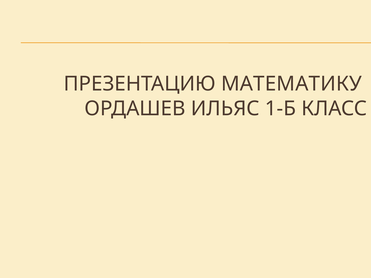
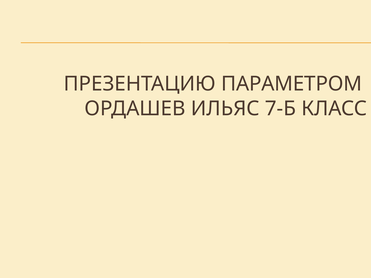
МАТЕМАТИКУ: МАТЕМАТИКУ -> ПАРАМЕТРОМ (292, 84)
1-Б: 1-Б -> 7-Б (280, 109)
